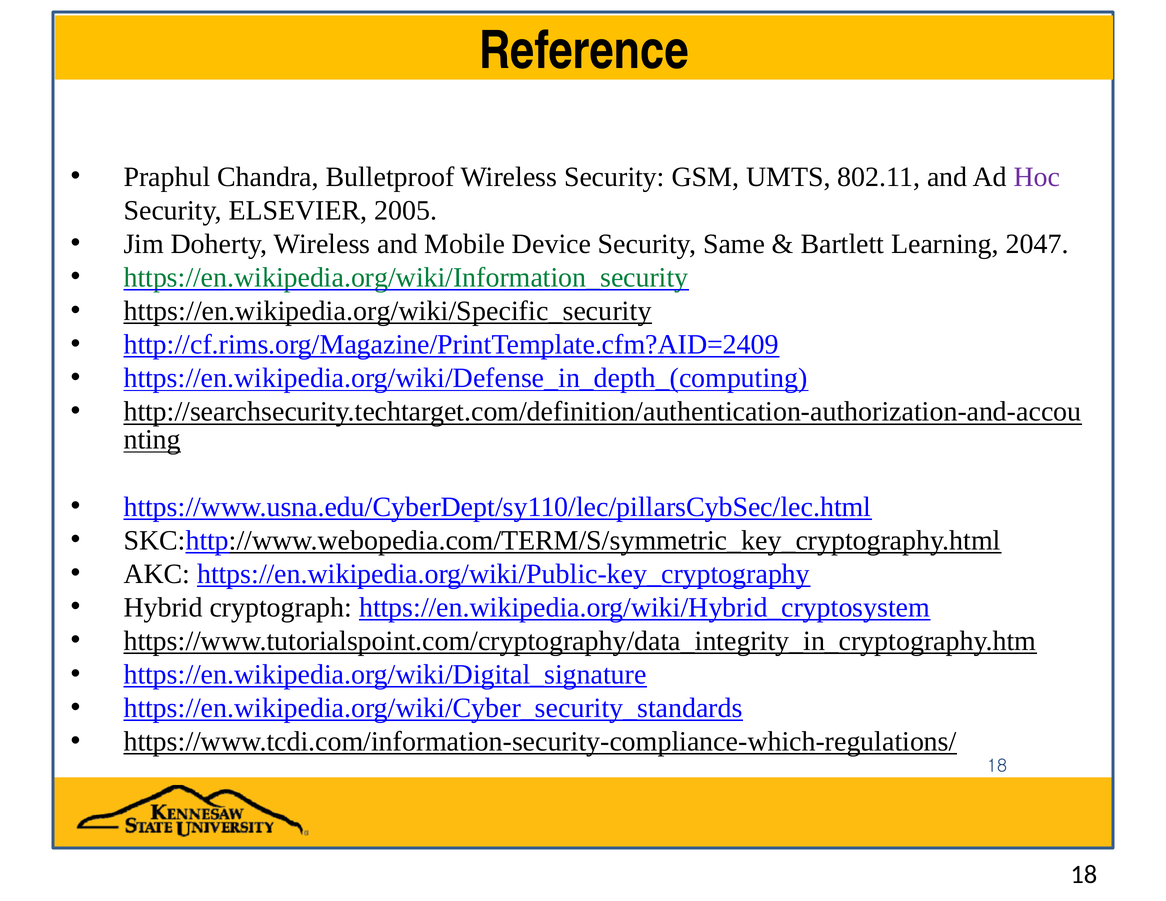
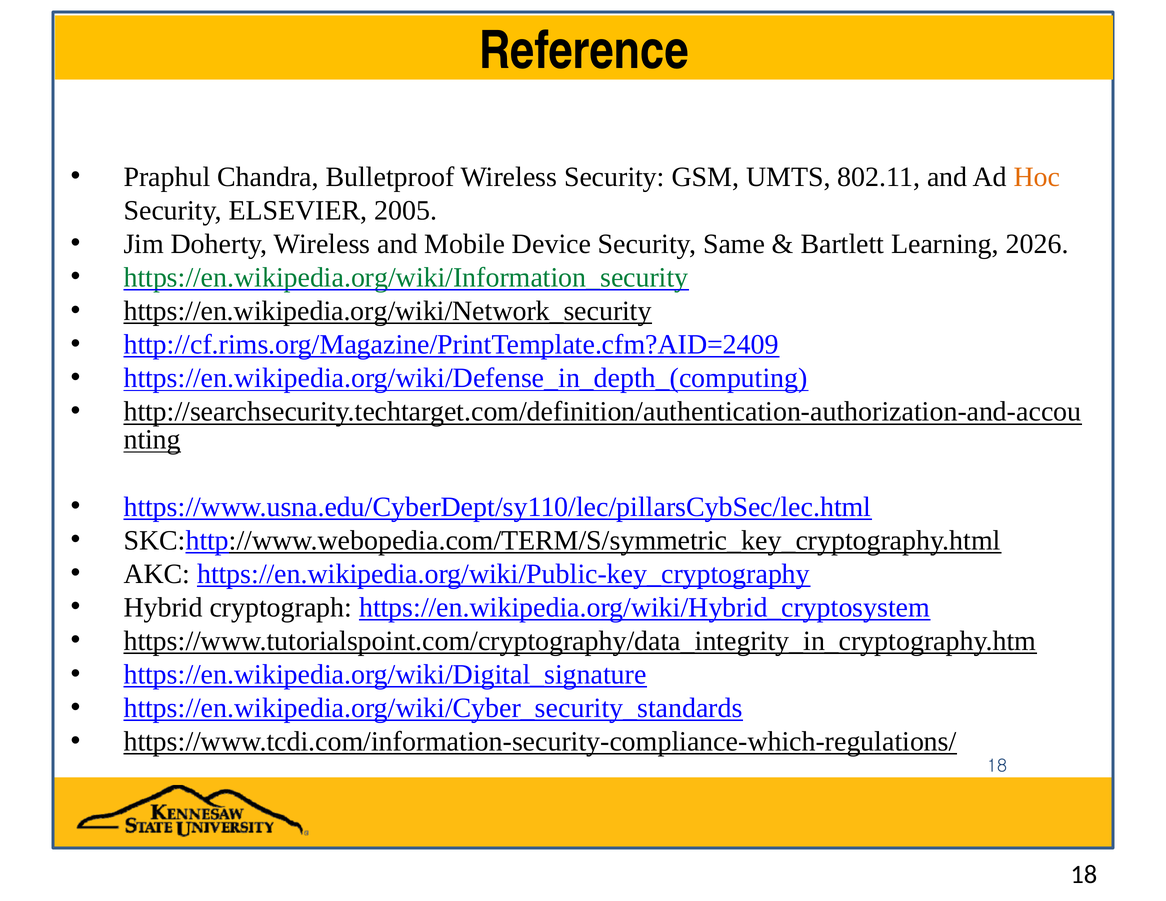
Hoc colour: purple -> orange (1037, 177)
2047: 2047 -> 2026 (1037, 244)
https://en.wikipedia.org/wiki/Specific_security: https://en.wikipedia.org/wiki/Specific_security -> https://en.wikipedia.org/wiki/Network_security (388, 311)
